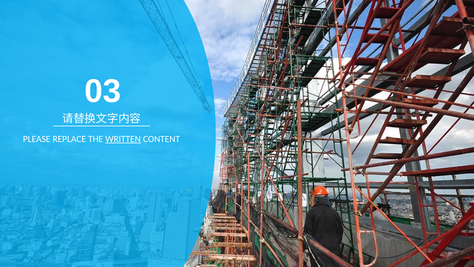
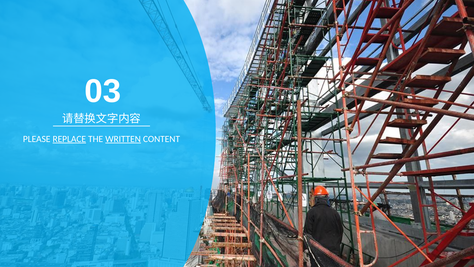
REPLACE underline: none -> present (69, 139)
